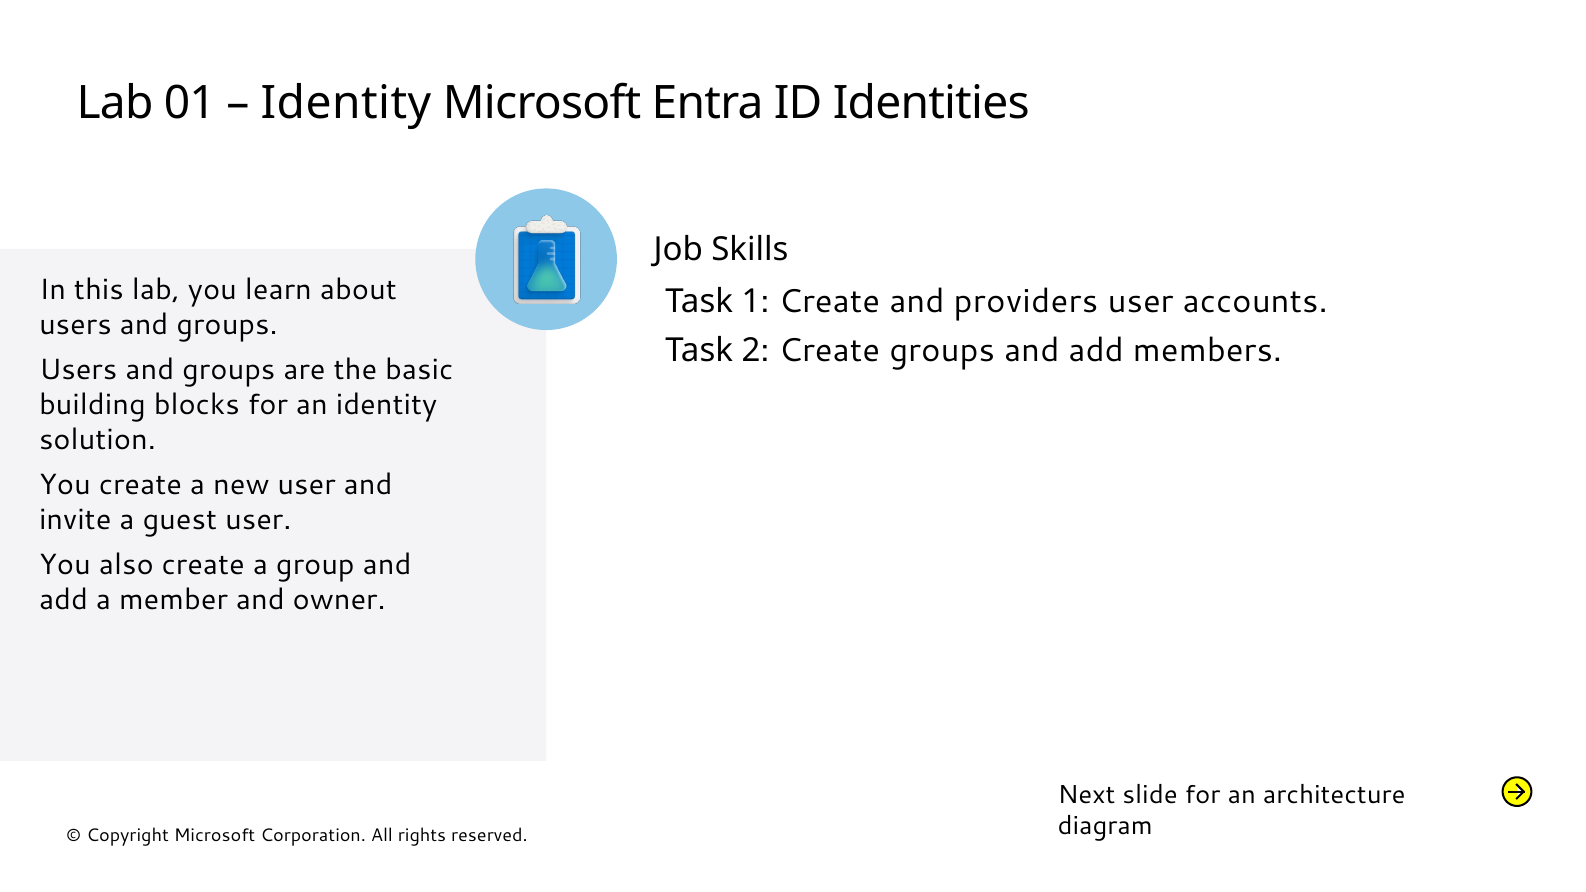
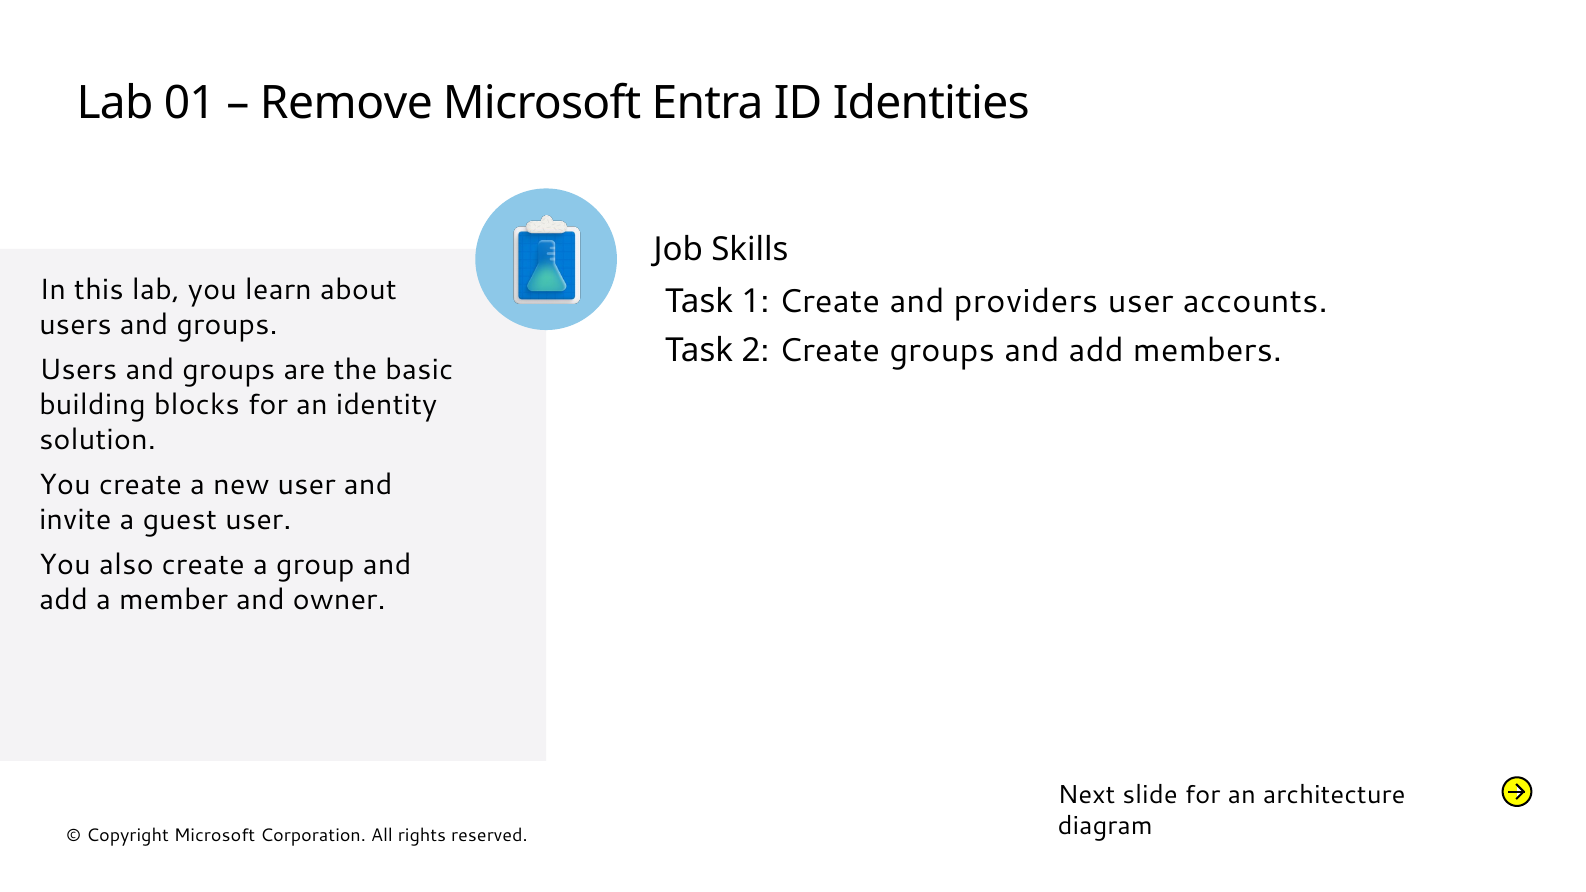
Identity: Identity -> Remove (346, 103)
